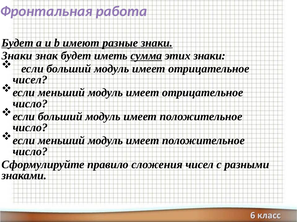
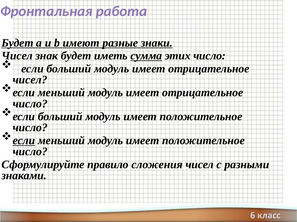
Знаки: Знаки -> Чисел (17, 56)
этих знаки: знаки -> число (210, 56)
если underline: none -> present (24, 141)
